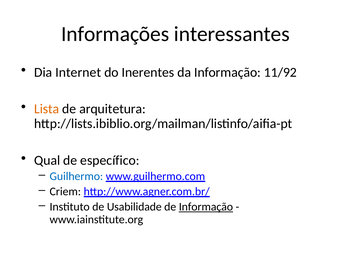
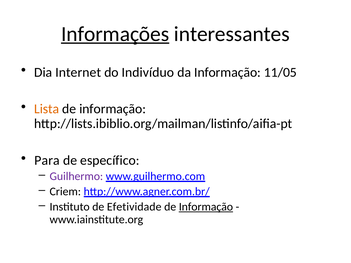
Informações underline: none -> present (115, 34)
Inerentes: Inerentes -> Indivíduo (148, 72)
11/92: 11/92 -> 11/05 (280, 72)
arquitetura: arquitetura -> informação (113, 109)
Qual: Qual -> Para (47, 161)
Guilhermo colour: blue -> purple (76, 176)
Usabilidade: Usabilidade -> Efetividade (134, 207)
